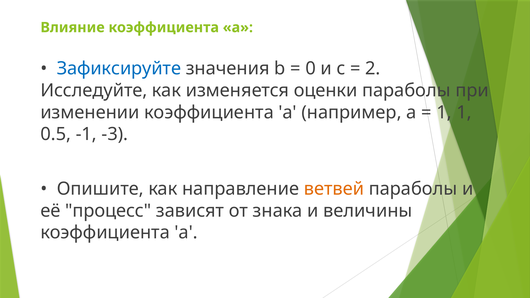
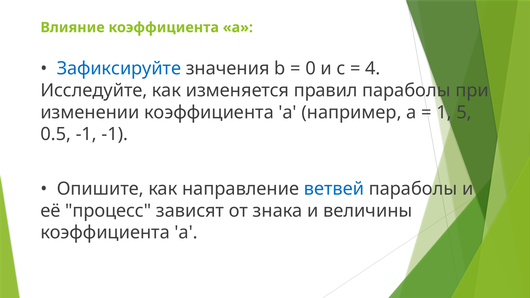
2: 2 -> 4 (373, 69)
оценки: оценки -> правил (326, 91)
1 1: 1 -> 5 (464, 112)
-1 -3: -3 -> -1 (115, 134)
ветвей colour: orange -> blue (334, 189)
